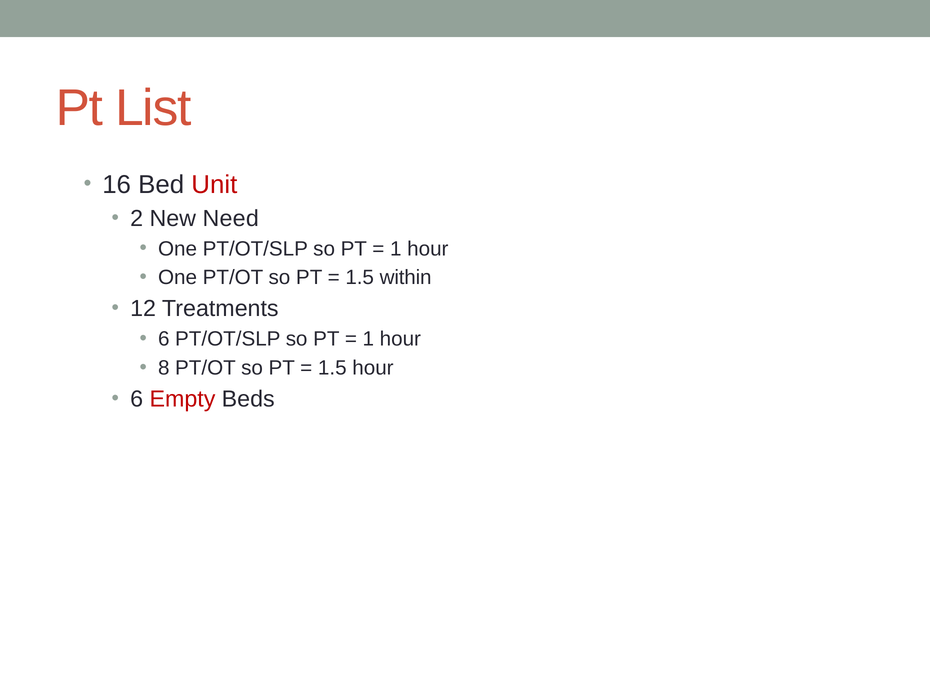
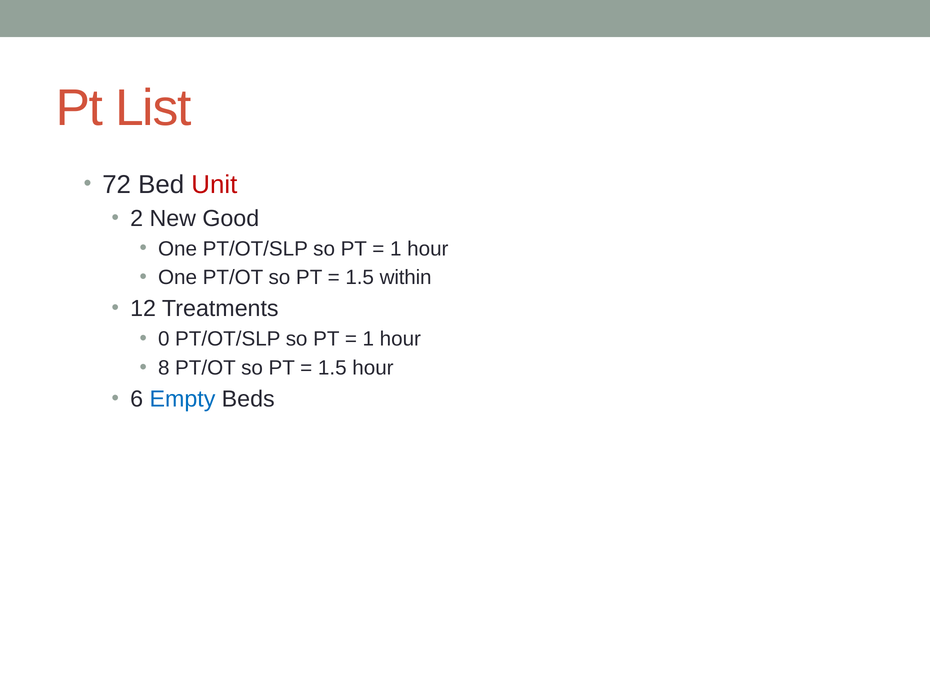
16: 16 -> 72 (117, 185)
Need: Need -> Good (231, 219)
6: 6 -> 0 (164, 339)
Empty colour: red -> blue (182, 399)
